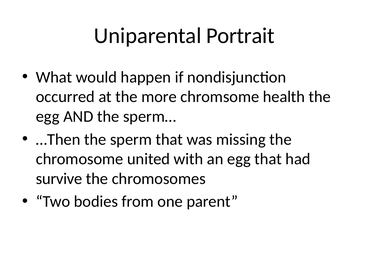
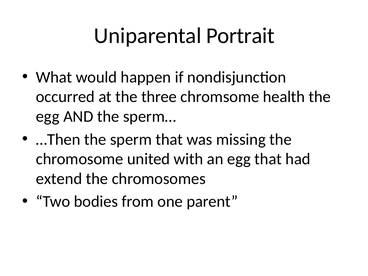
more: more -> three (159, 97)
survive: survive -> extend (59, 179)
